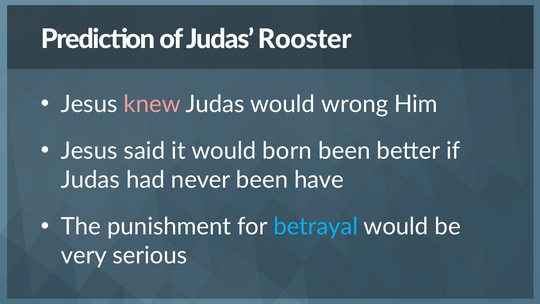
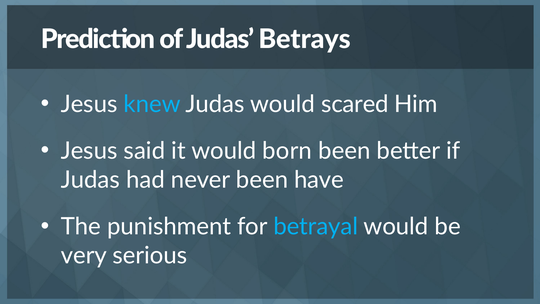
Rooster: Rooster -> Betrays (305, 39)
knew colour: pink -> light blue (152, 104)
wrong: wrong -> scared (355, 104)
